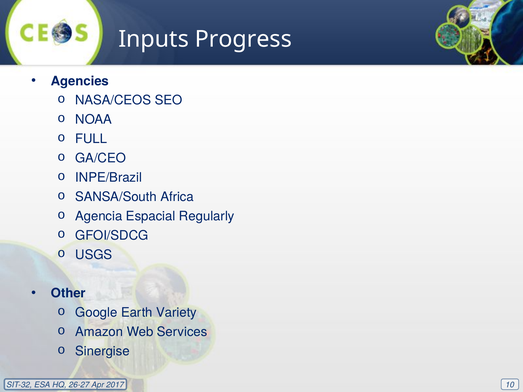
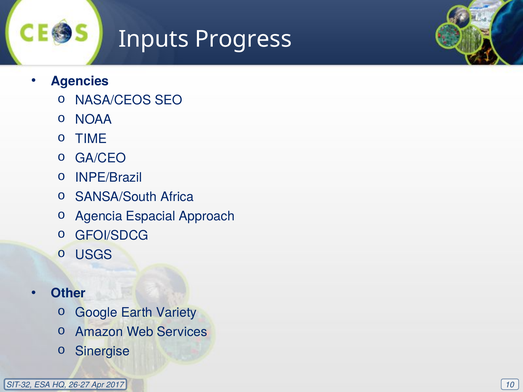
FULL: FULL -> TIME (91, 139)
Regularly: Regularly -> Approach (207, 216)
